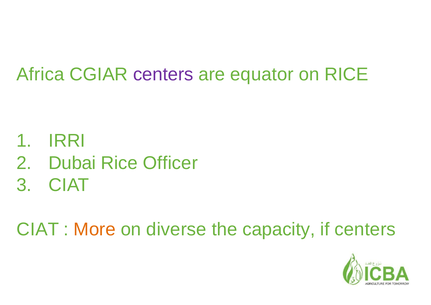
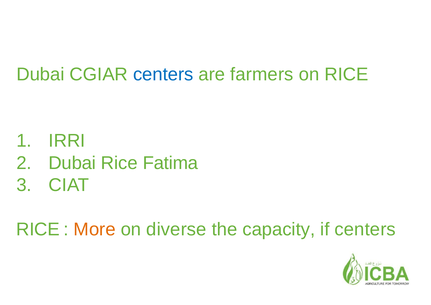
Africa: Africa -> Dubai (40, 74)
centers colour: purple -> blue (163, 74)
equator: equator -> farmers (262, 74)
Officer: Officer -> Fatima (170, 163)
CIAT: CIAT -> RICE (38, 229)
